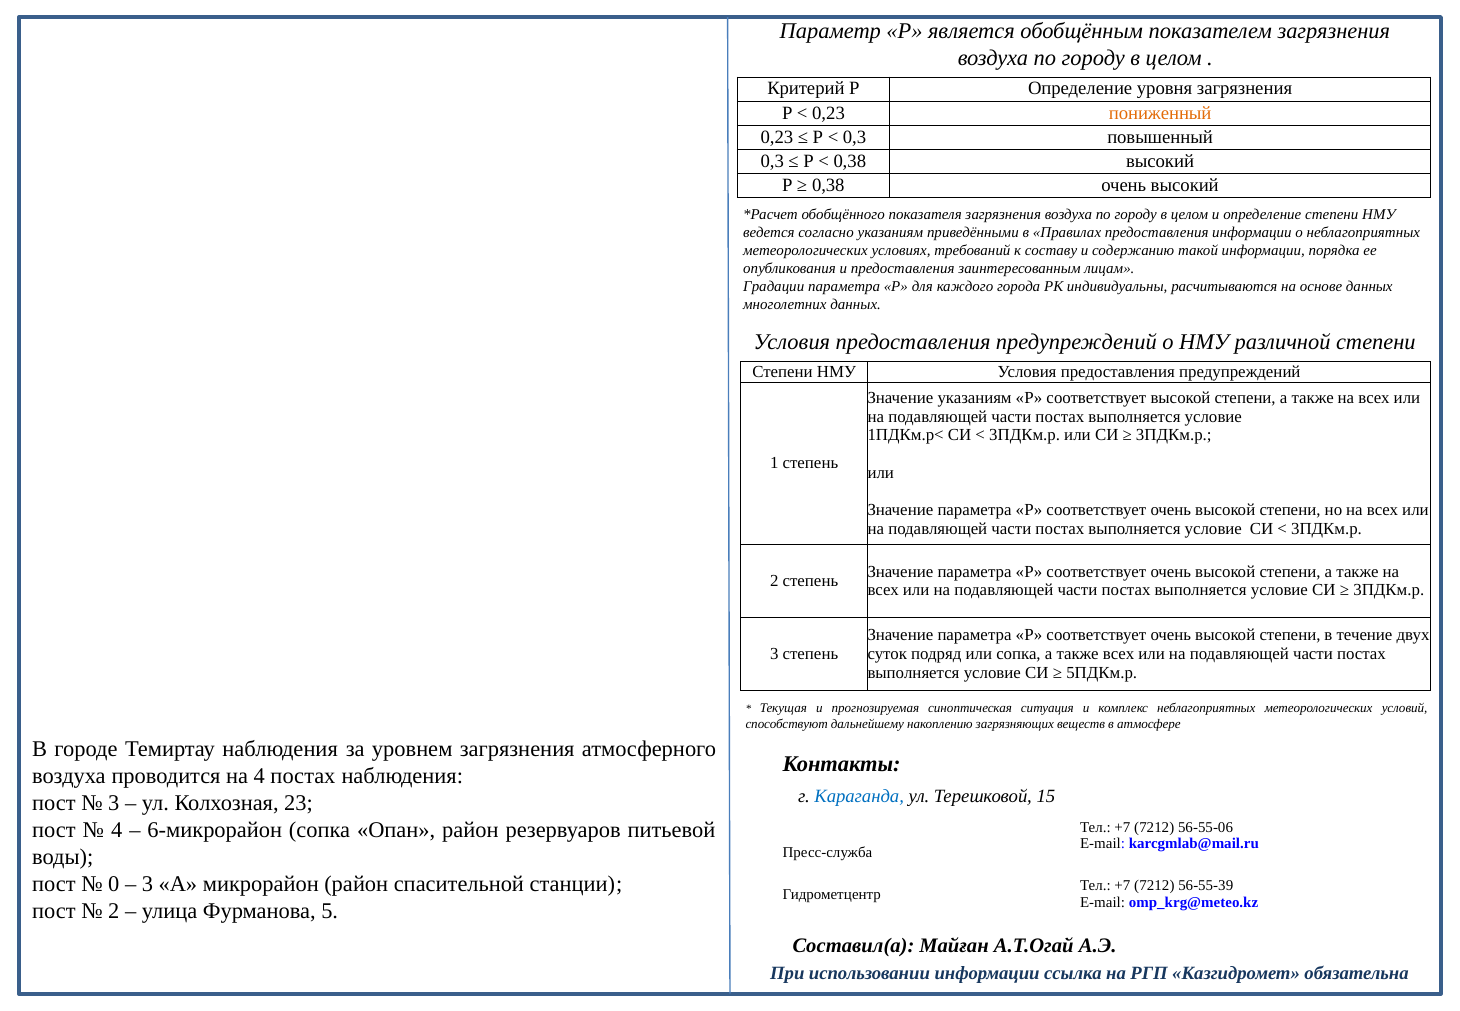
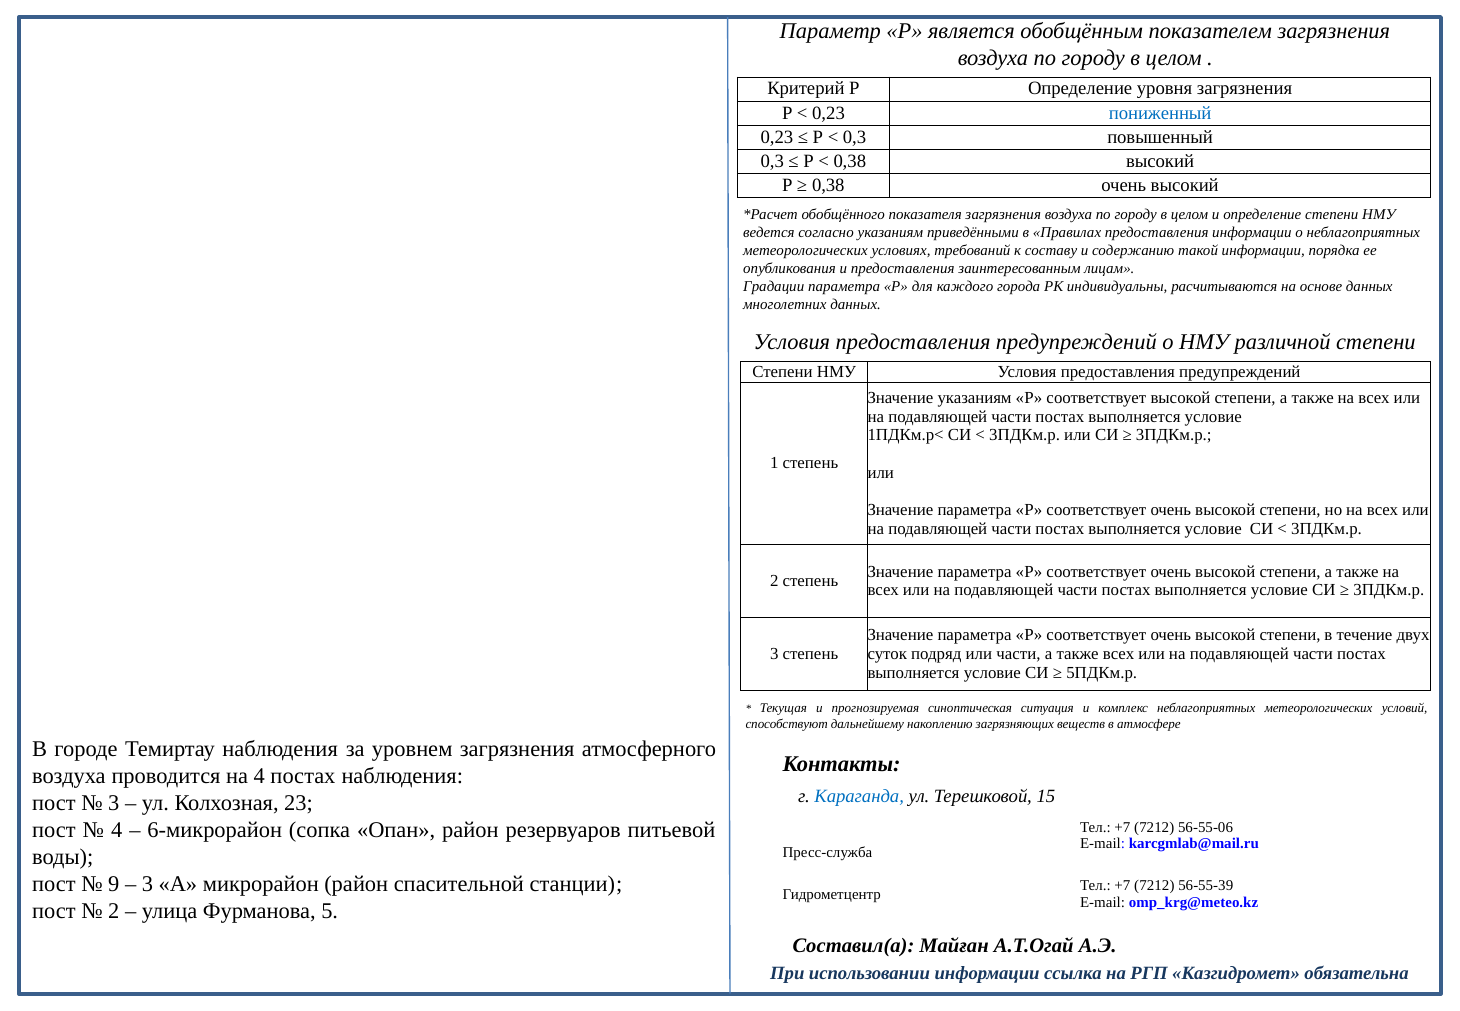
пониженный colour: orange -> blue (1160, 113)
или сопка: сопка -> части (1018, 654)
0: 0 -> 9 (114, 884)
